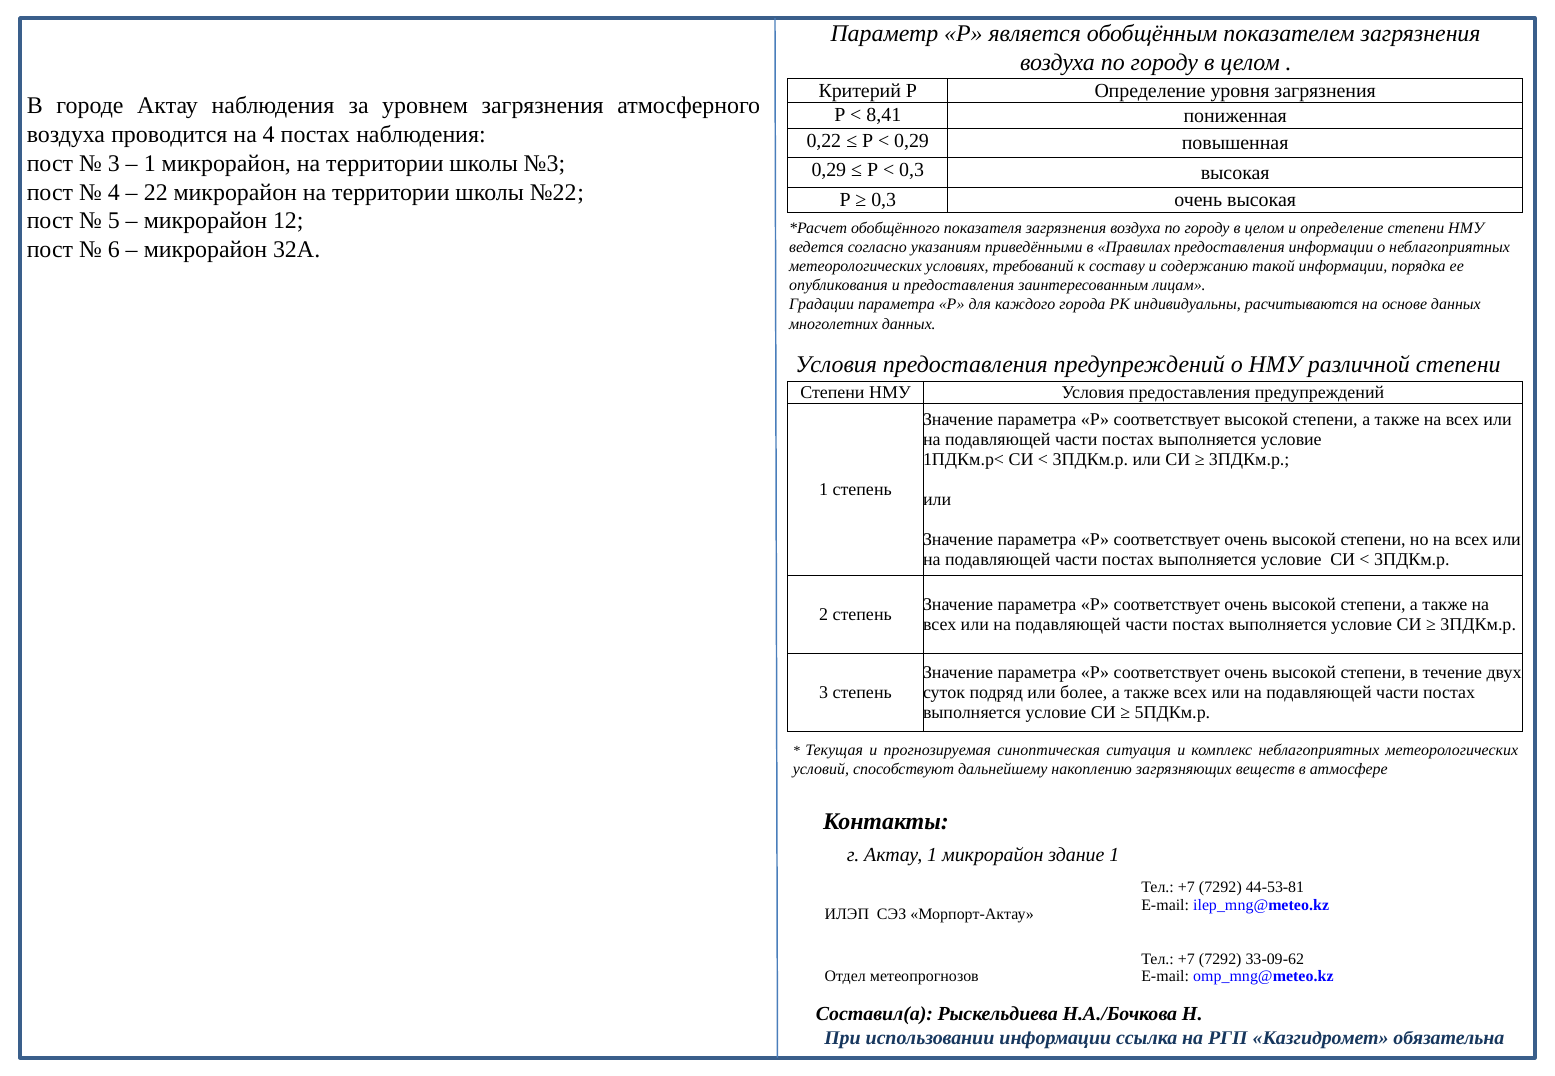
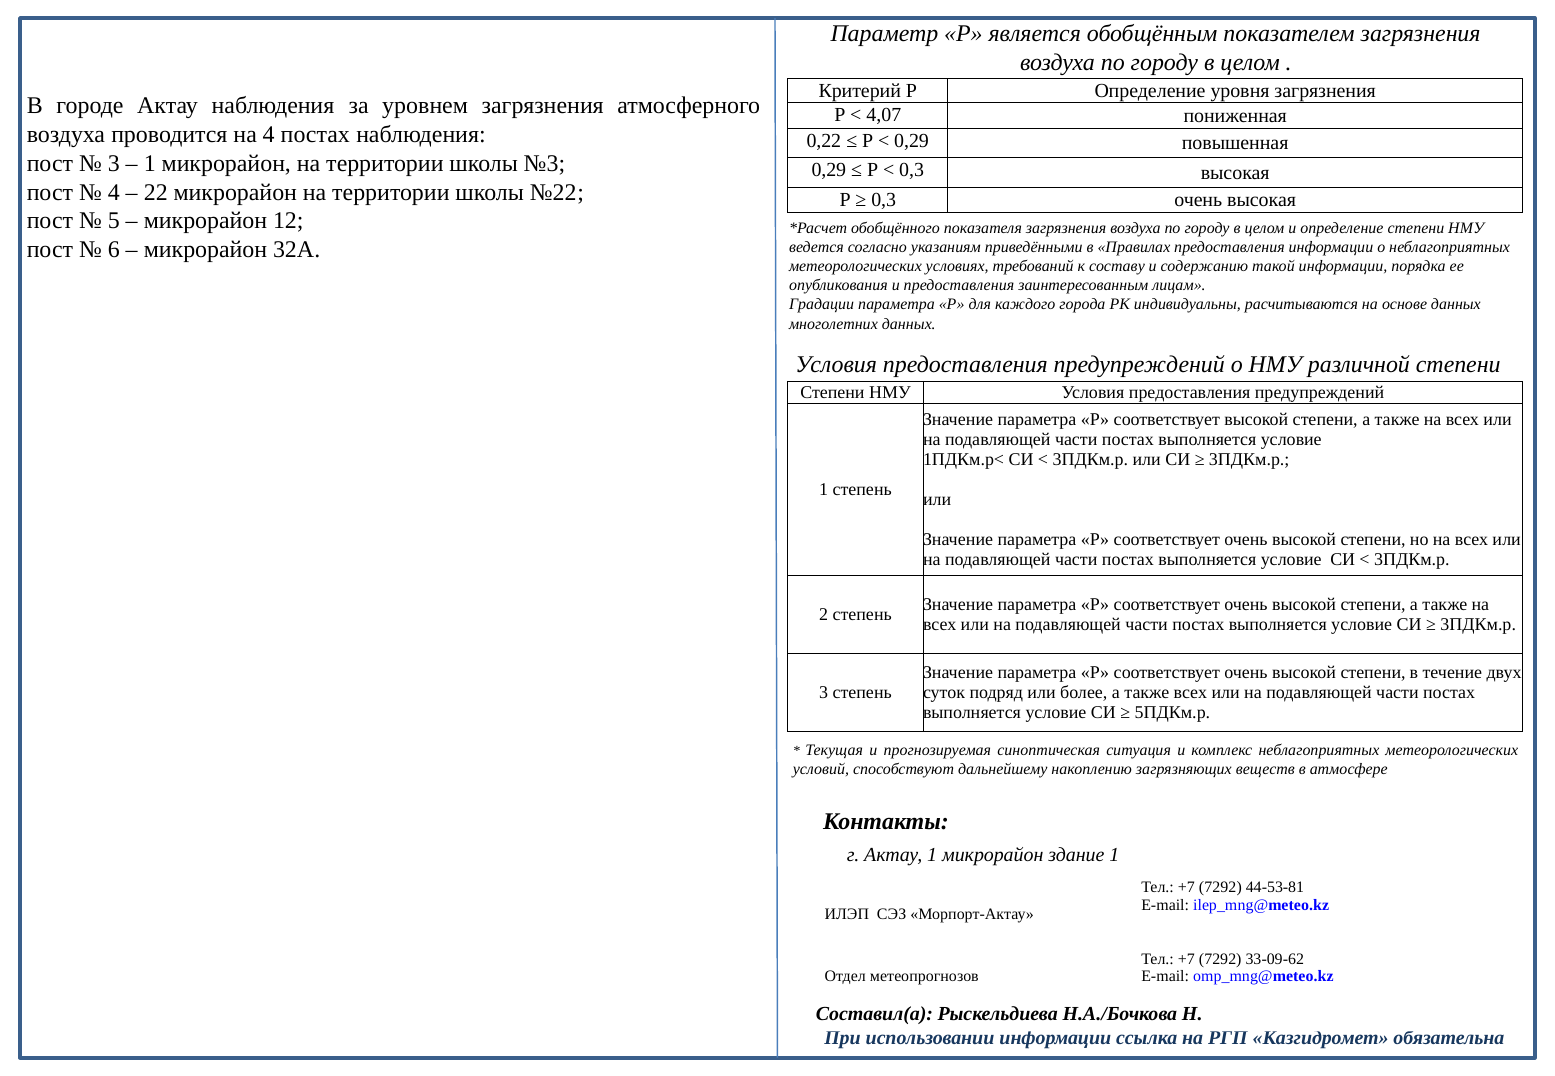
8,41: 8,41 -> 4,07 (884, 115)
